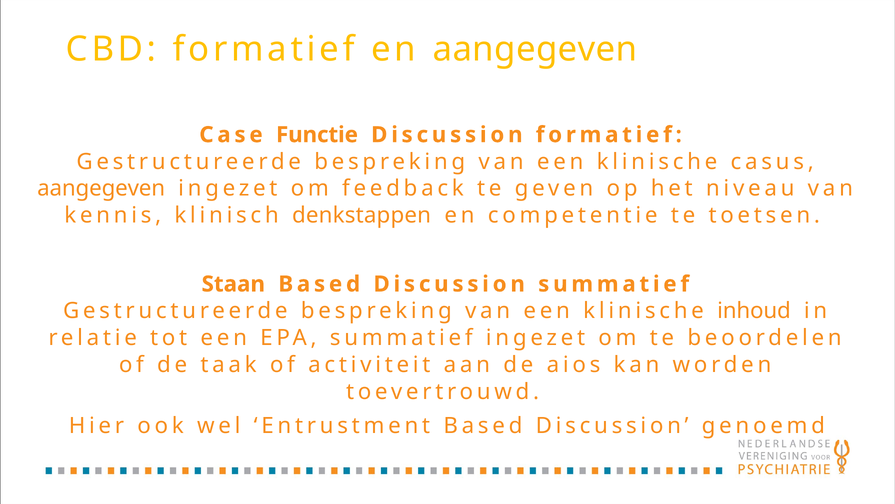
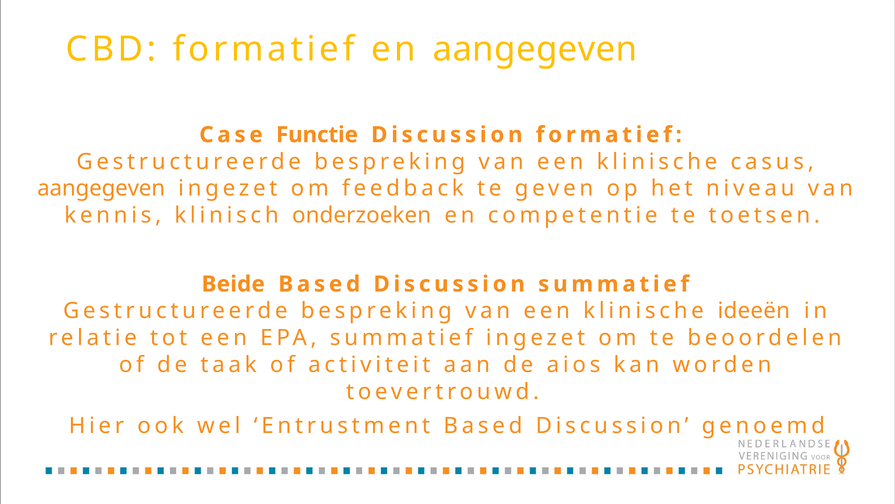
denkstappen: denkstappen -> onderzoeken (362, 215)
Staan: Staan -> Beide (233, 284)
inhoud: inhoud -> ideeën (754, 311)
